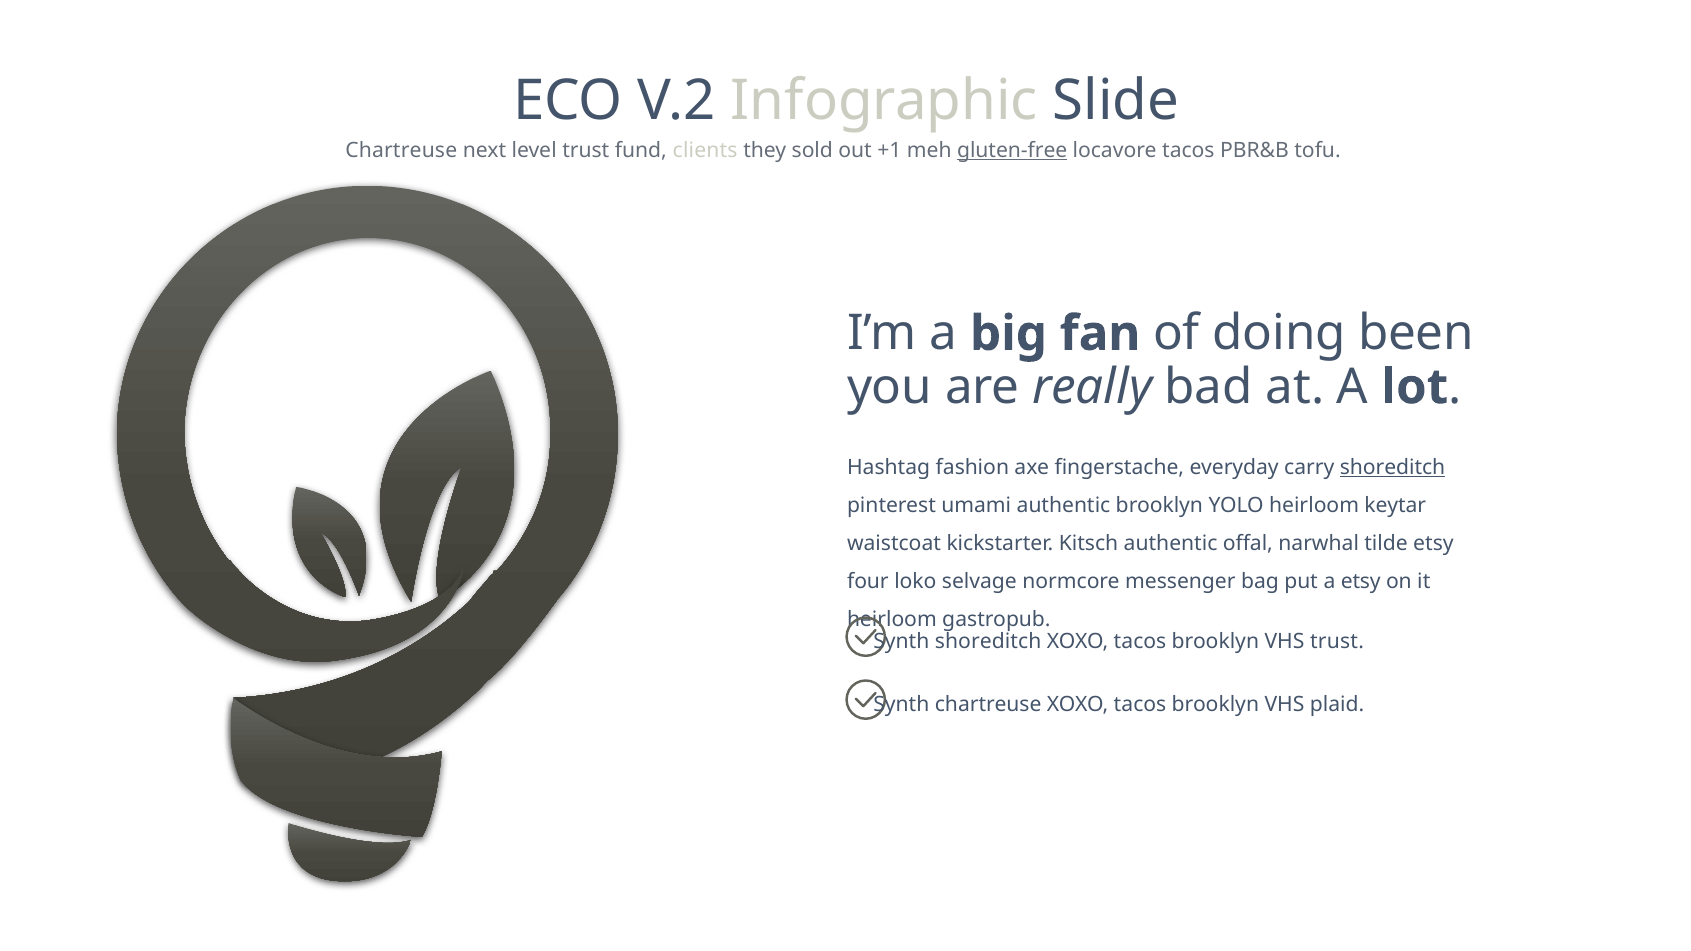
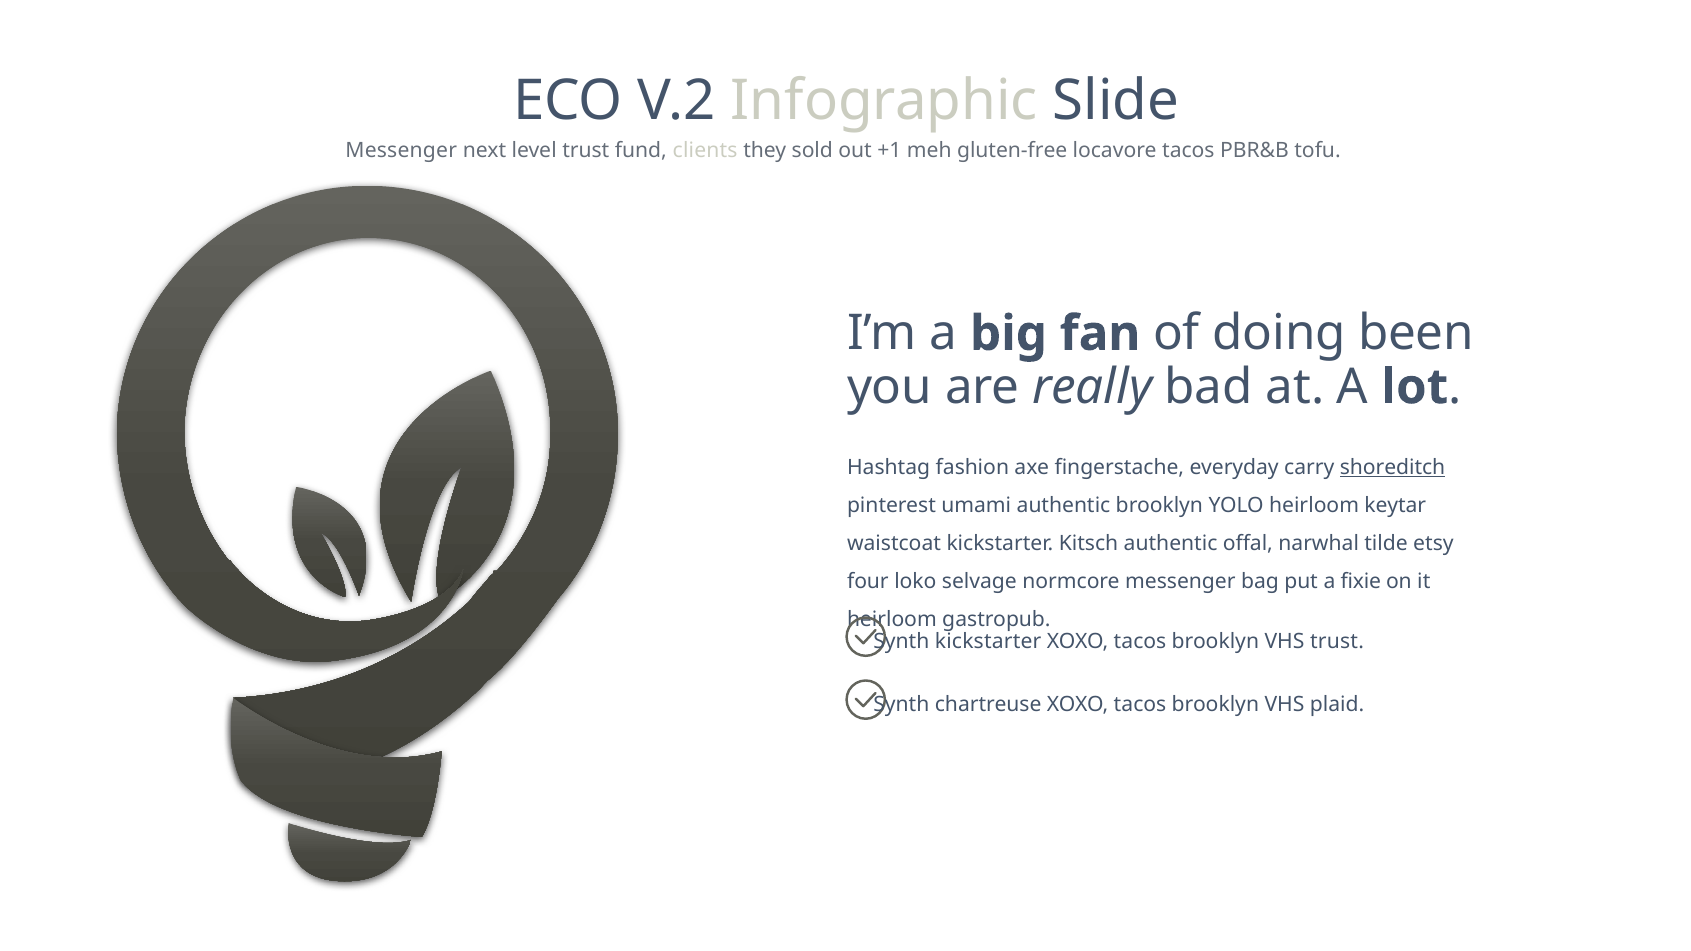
Chartreuse: Chartreuse -> Messenger (401, 151)
gluten-free underline: present -> none (1012, 151)
a etsy: etsy -> fixie (1361, 582)
Synth shoreditch: shoreditch -> kickstarter (988, 642)
